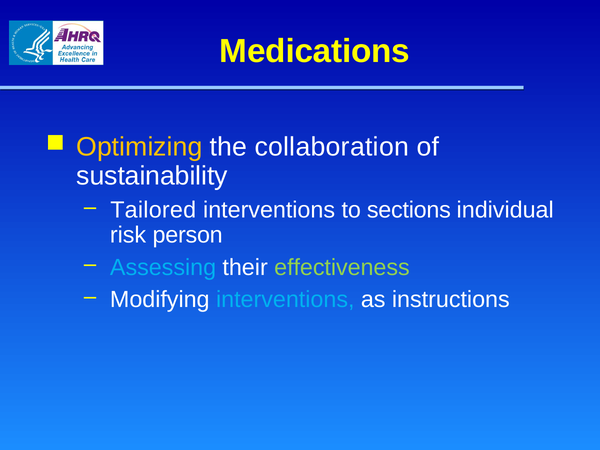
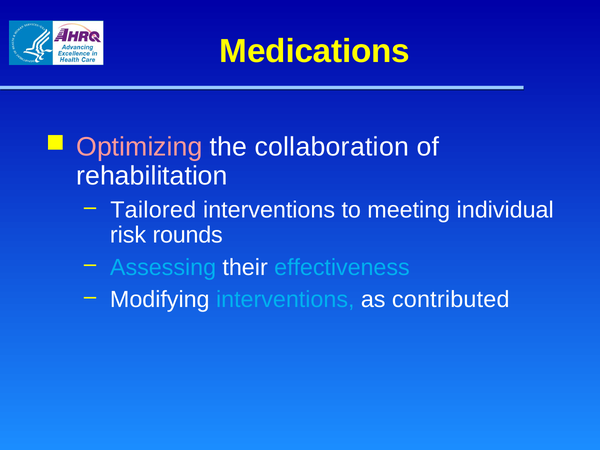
Optimizing colour: yellow -> pink (139, 147)
sustainability: sustainability -> rehabilitation (152, 176)
sections: sections -> meeting (409, 210)
person: person -> rounds (188, 235)
effectiveness colour: light green -> light blue (342, 267)
instructions: instructions -> contributed (451, 300)
